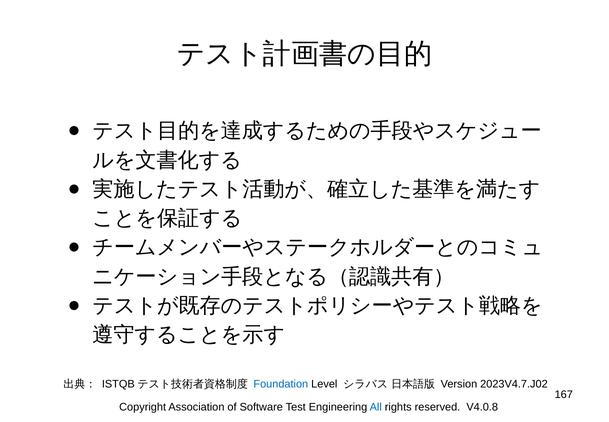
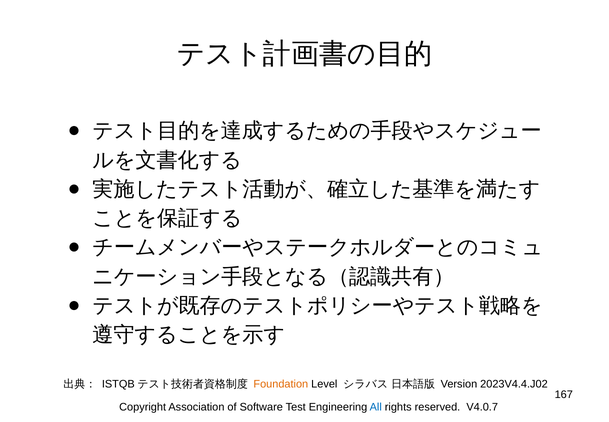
Foundation colour: blue -> orange (281, 384)
2023V4.7.J02: 2023V4.7.J02 -> 2023V4.4.J02 (514, 384)
V4.0.8: V4.0.8 -> V4.0.7 (482, 407)
